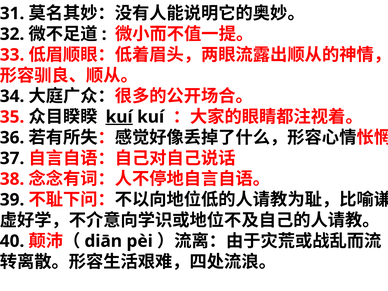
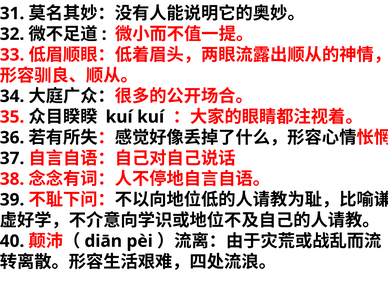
kuí underline: present -> none (119, 117)
